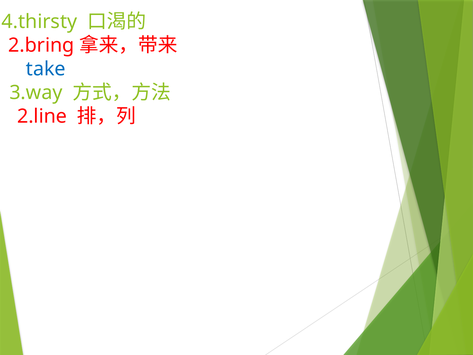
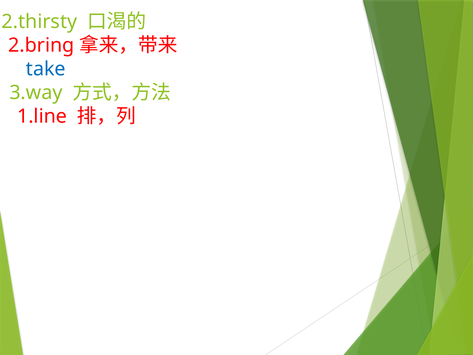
4.thirsty: 4.thirsty -> 2.thirsty (39, 22)
2.line: 2.line -> 1.line (42, 116)
